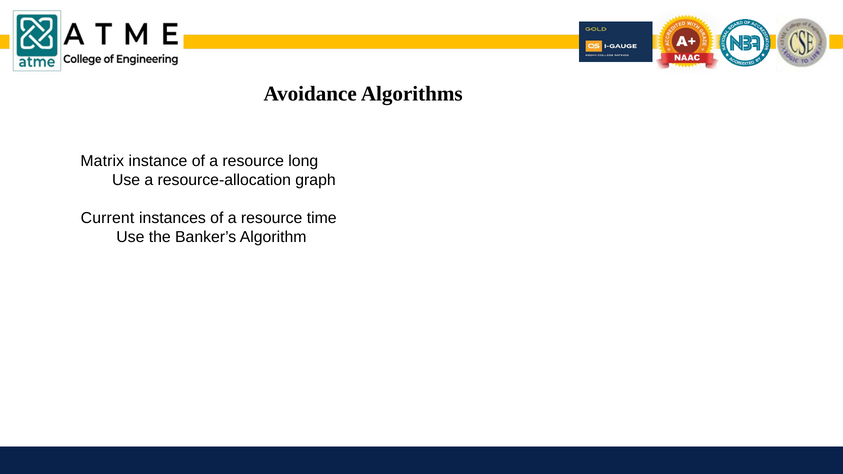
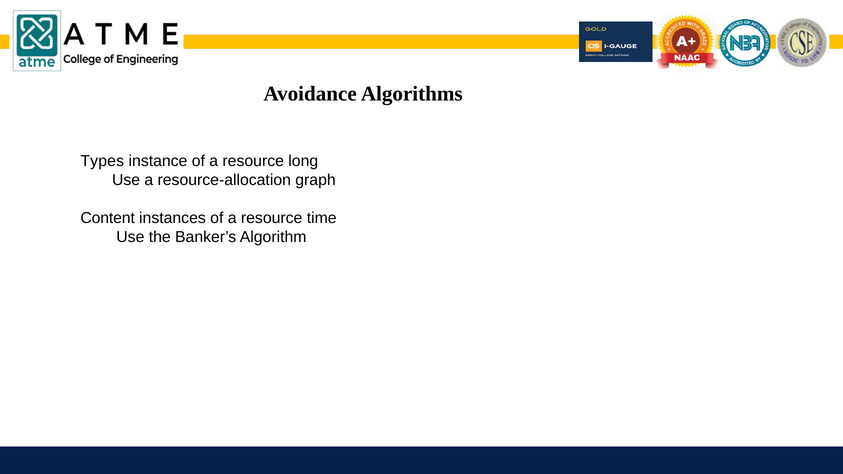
Matrix: Matrix -> Types (102, 161)
Current: Current -> Content (108, 218)
